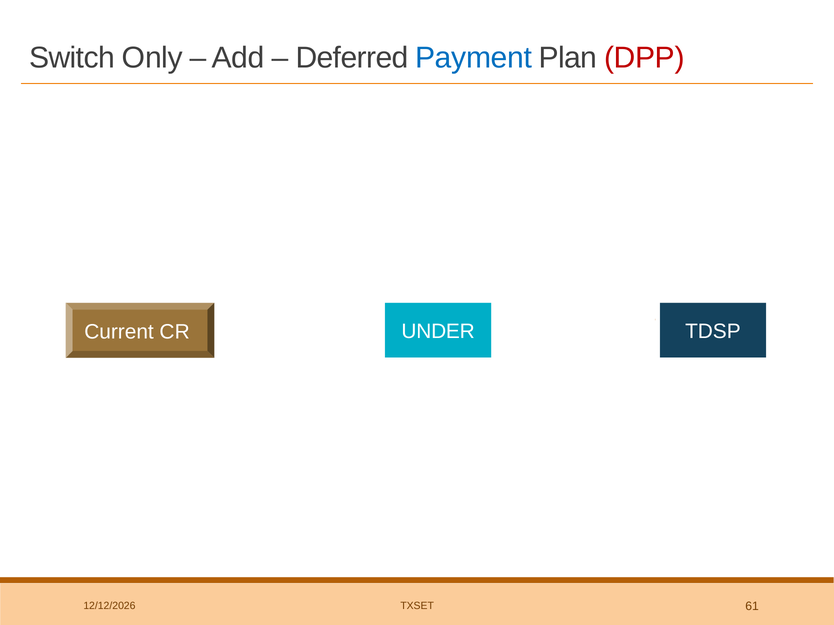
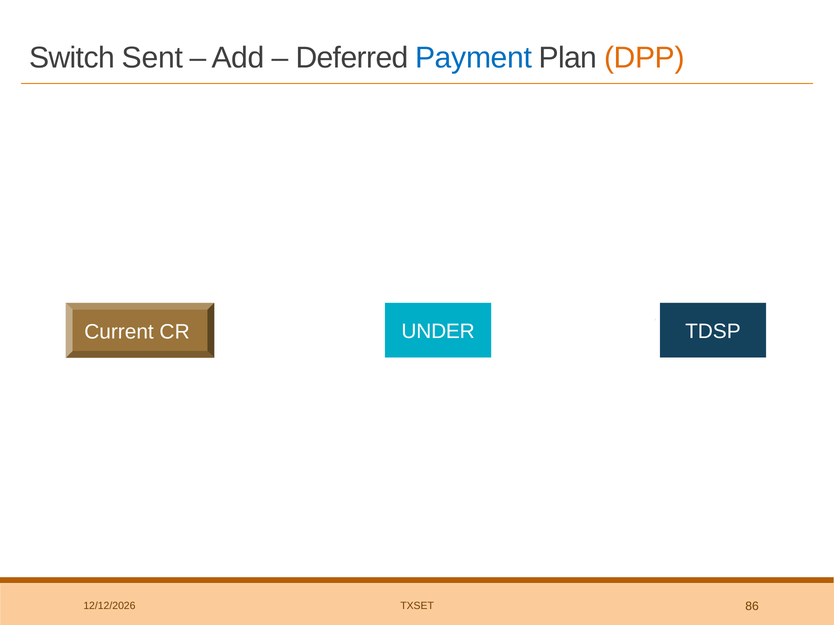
Only: Only -> Sent (152, 58)
DPP colour: red -> orange (644, 58)
61: 61 -> 86 (752, 607)
